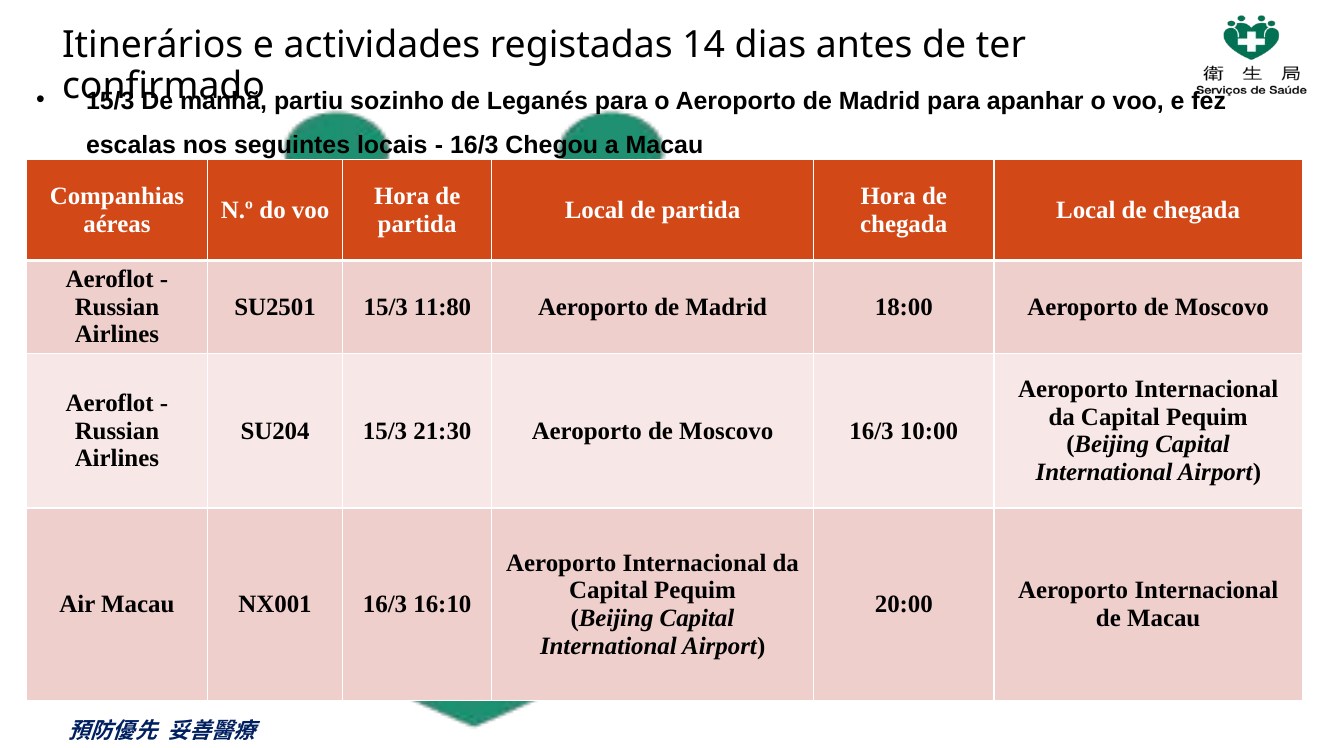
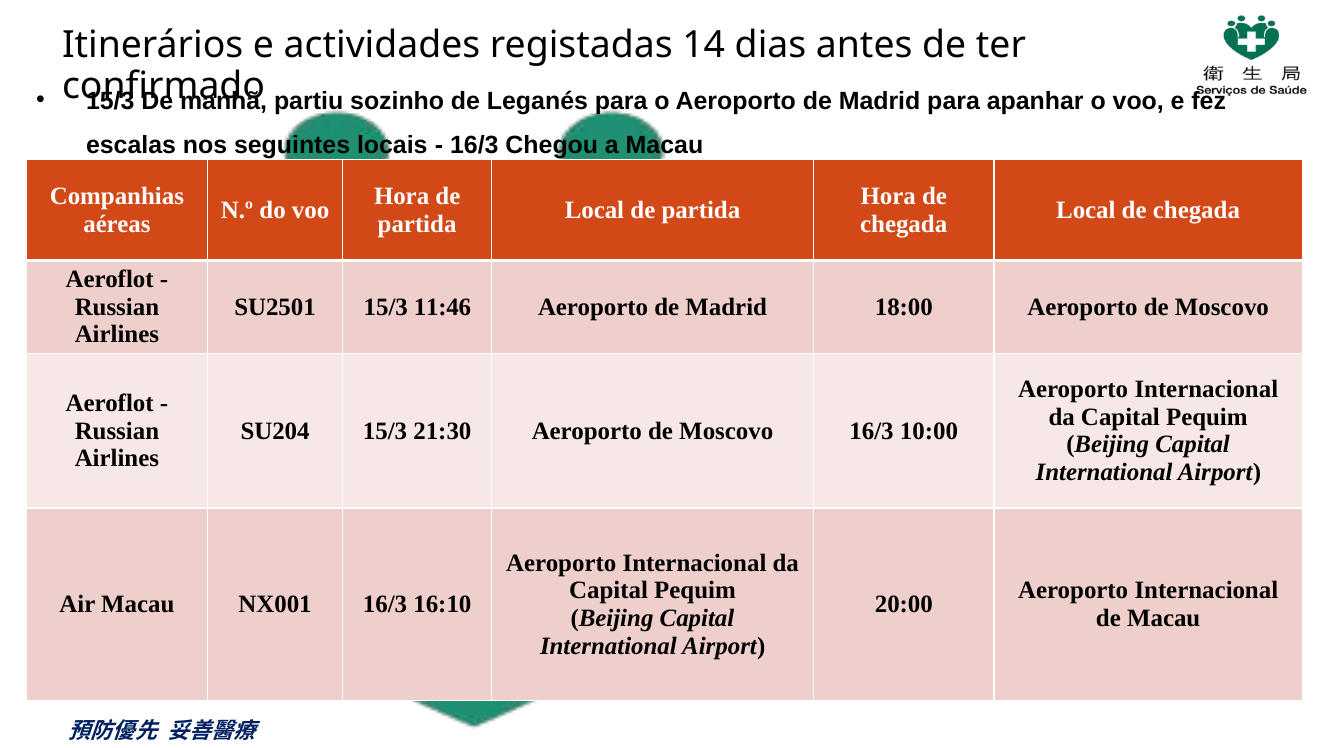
11:80: 11:80 -> 11:46 (443, 307)
